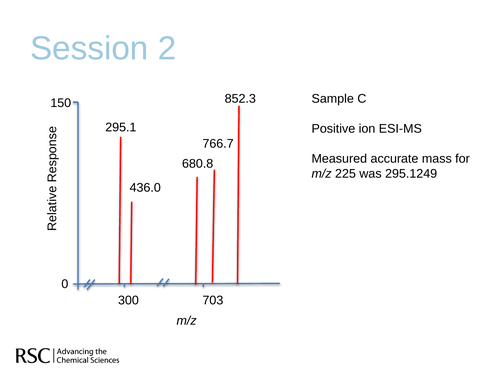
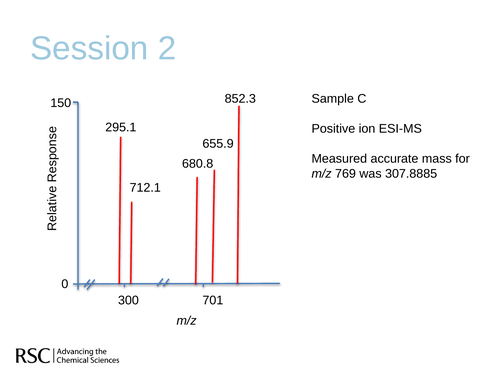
766.7: 766.7 -> 655.9 (218, 144)
225: 225 -> 769 (345, 174)
295.1249: 295.1249 -> 307.8885 (411, 174)
436.0: 436.0 -> 712.1 (145, 188)
703: 703 -> 701 (213, 300)
